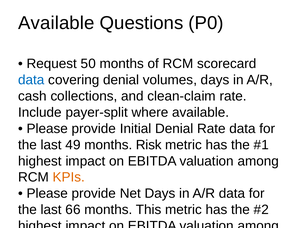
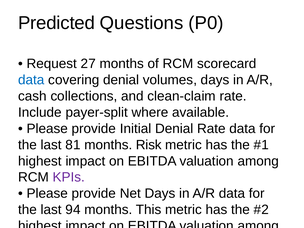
Available: Available -> Predicted (56, 23)
50: 50 -> 27 (88, 64)
49: 49 -> 81 (73, 145)
KPIs colour: orange -> purple (69, 177)
66: 66 -> 94 (73, 210)
